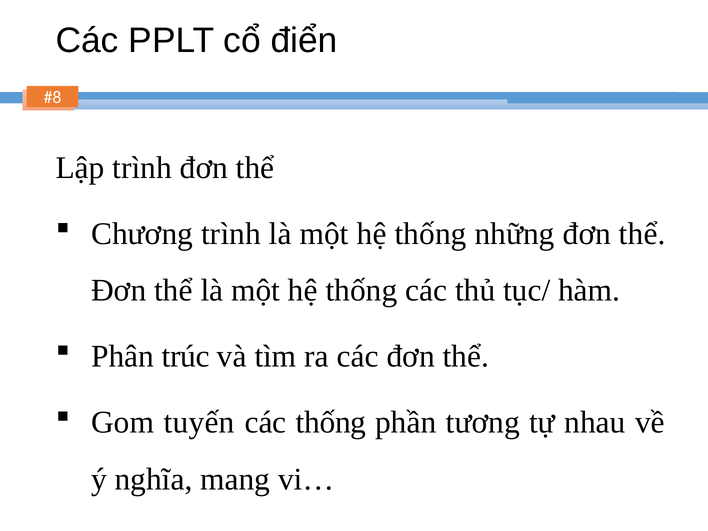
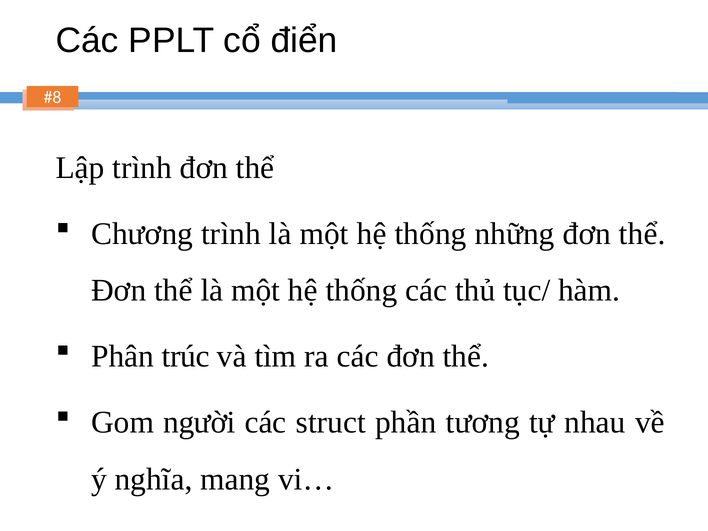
tuyến: tuyến -> người (199, 423)
các thống: thống -> struct (331, 423)
